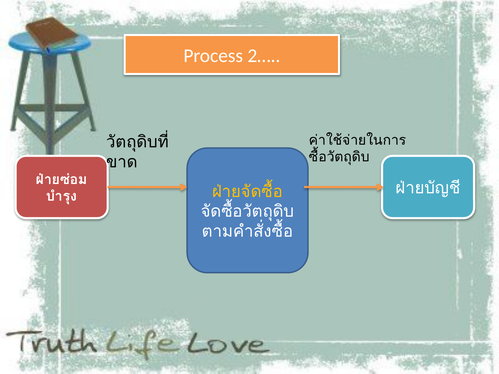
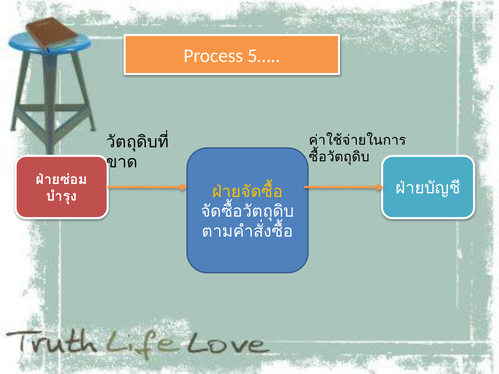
2…: 2… -> 5… (264, 56)
